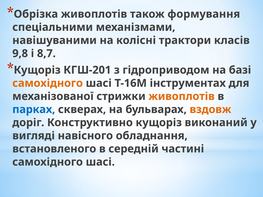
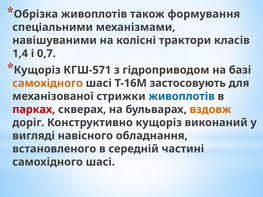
9,8: 9,8 -> 1,4 (20, 54)
8,7: 8,7 -> 0,7 (46, 54)
КГШ-201: КГШ-201 -> КГШ-571 (87, 70)
інструментах: інструментах -> застосовують (188, 83)
живоплотів colour: orange -> blue (182, 96)
парках colour: blue -> red (34, 110)
